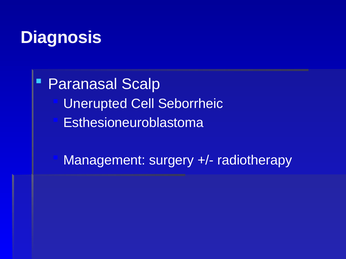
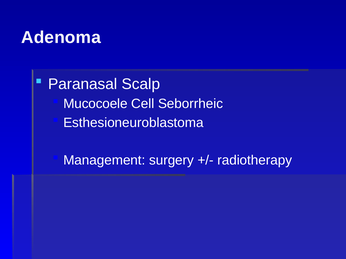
Diagnosis: Diagnosis -> Adenoma (61, 38)
Unerupted: Unerupted -> Mucocoele (95, 104)
